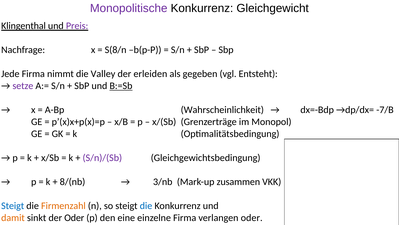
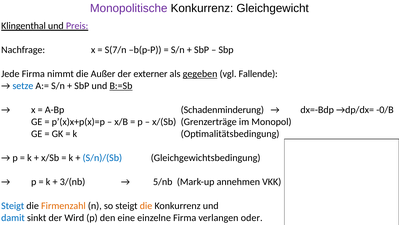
S(8/n: S(8/n -> S(7/n (116, 50)
Valley: Valley -> Außer (103, 74)
erleiden: erleiden -> externer (150, 74)
gegeben underline: none -> present (200, 74)
Entsteht: Entsteht -> Fallende (258, 74)
setze colour: purple -> blue (23, 86)
Wahrscheinlichkeit: Wahrscheinlichkeit -> Schadenminderung (222, 110)
-7/B: -7/B -> -0/B (385, 110)
S/n)/(Sb colour: purple -> blue (102, 158)
8/(nb: 8/(nb -> 3/(nb (73, 181)
3/nb: 3/nb -> 5/nb (163, 181)
zusammen: zusammen -> annehmen (238, 181)
die colour: blue -> orange (146, 205)
damit colour: orange -> blue (13, 217)
der Oder: Oder -> Wird (74, 217)
